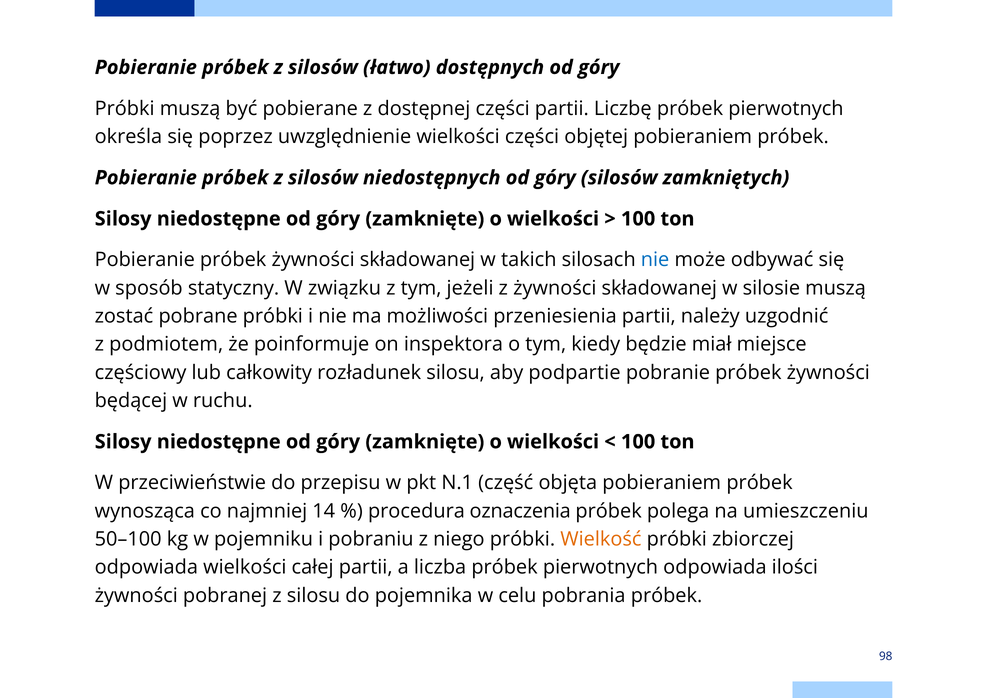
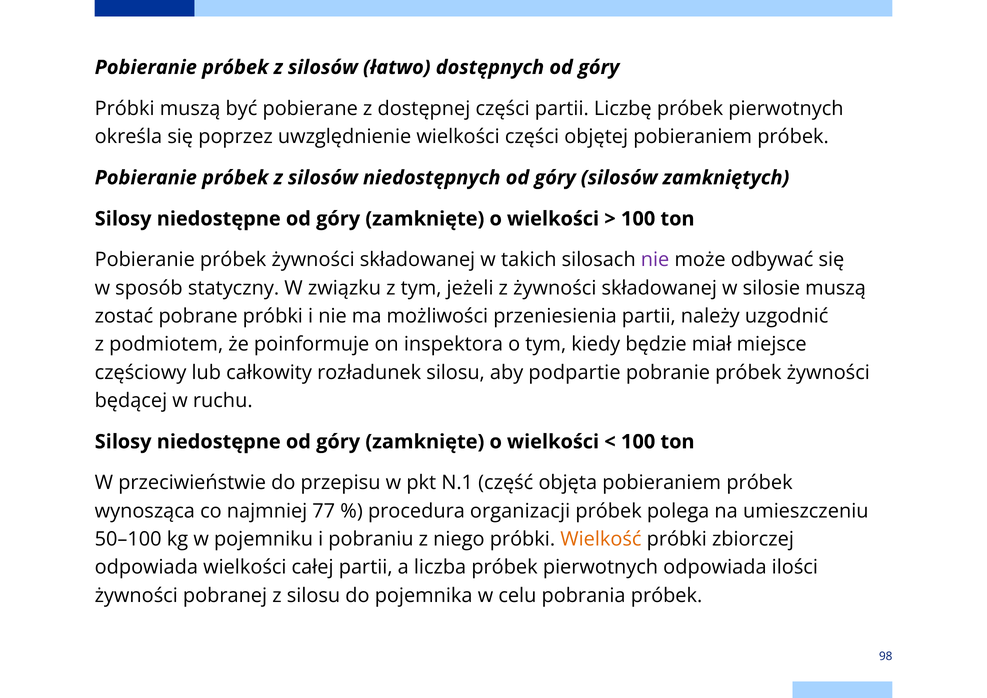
nie colour: blue -> purple (655, 260)
14: 14 -> 77 (324, 511)
oznaczenia: oznaczenia -> organizacji (520, 511)
